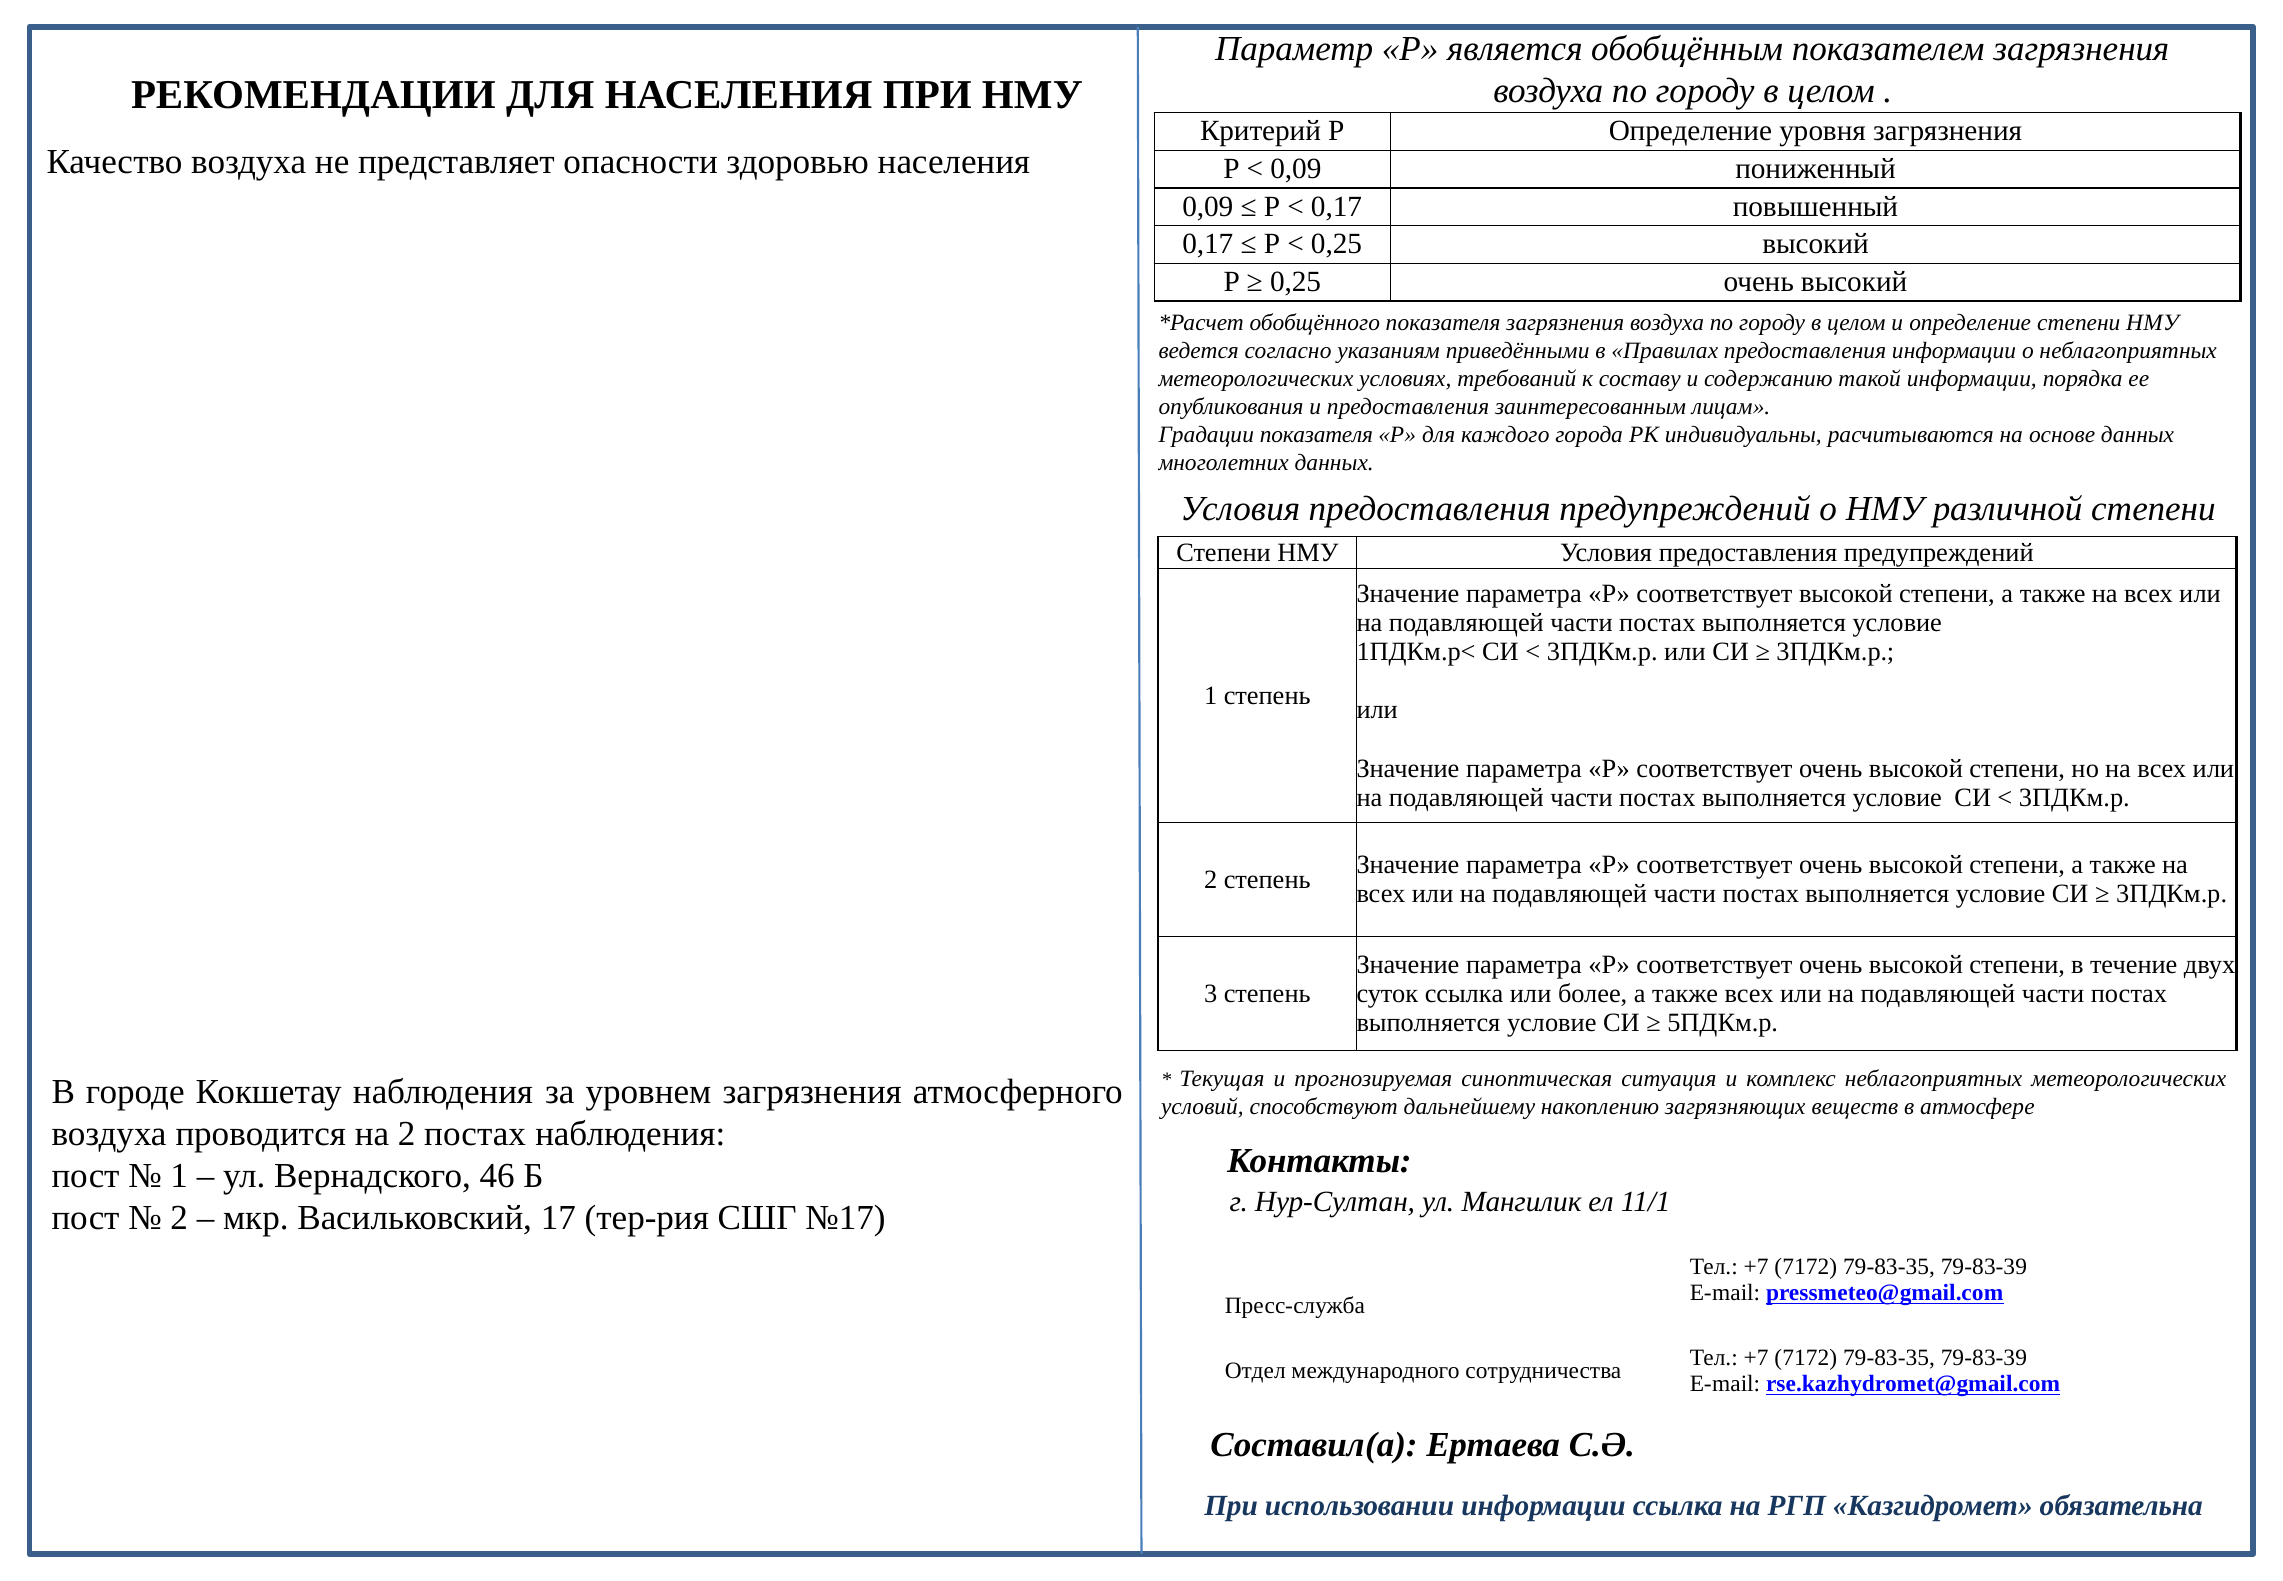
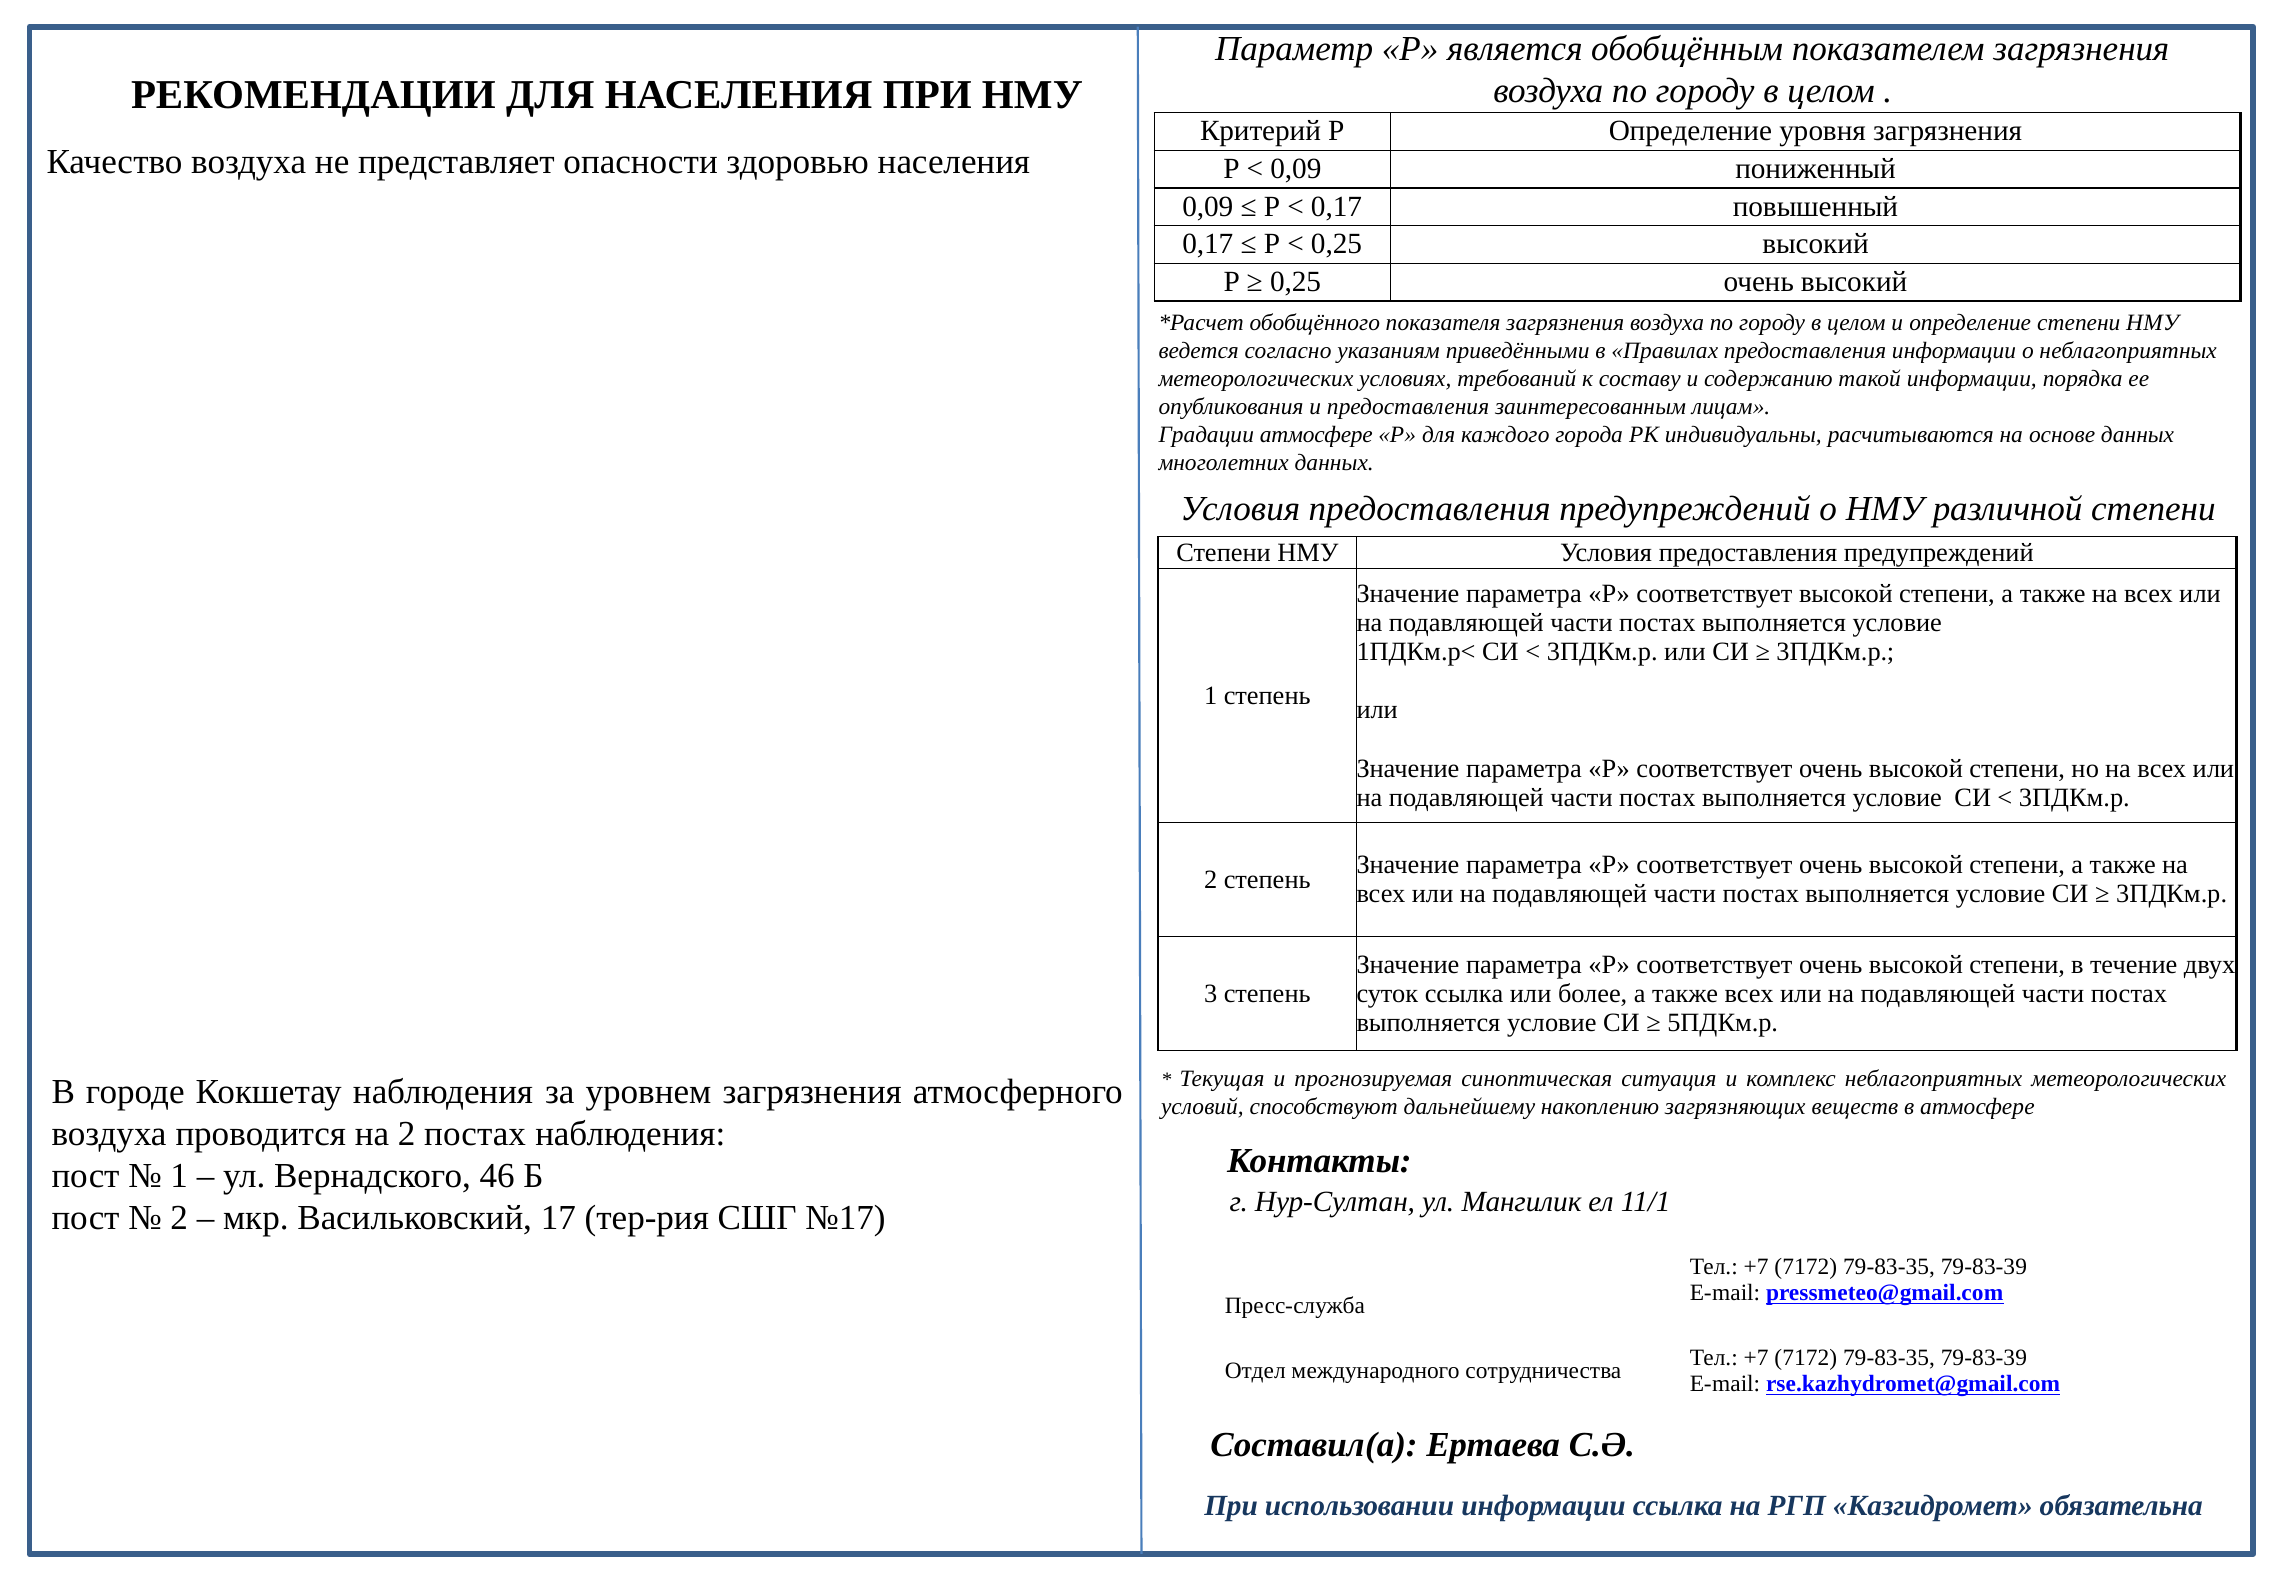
Градации показателя: показателя -> атмосфере (1316, 435)
